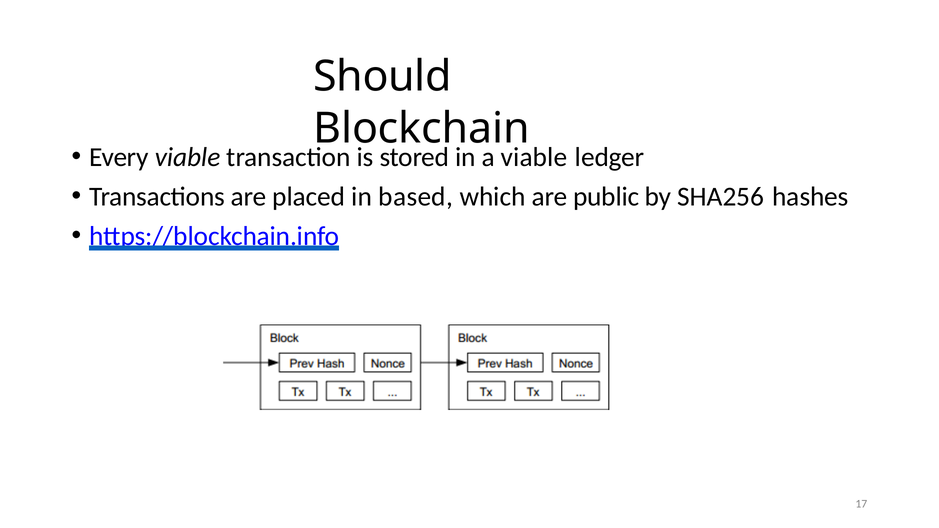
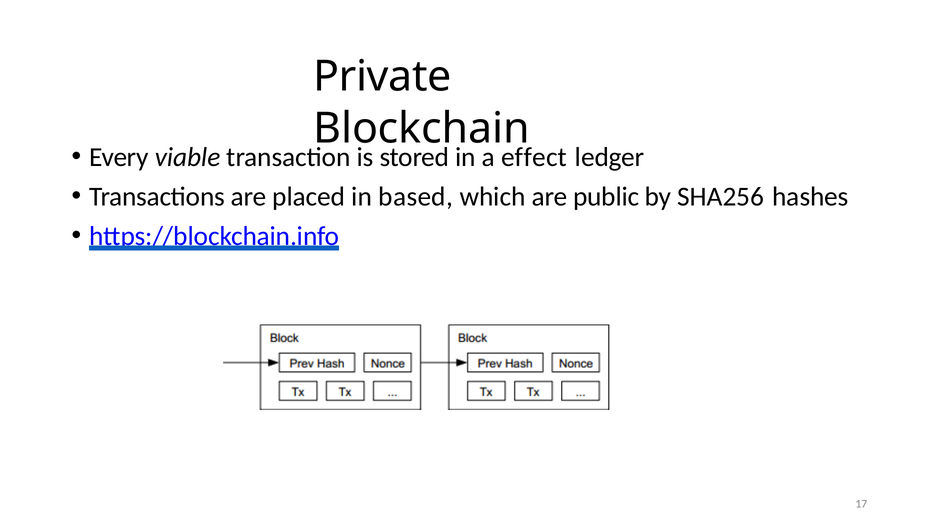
Should: Should -> Private (382, 77)
viable: viable -> effect (534, 157)
